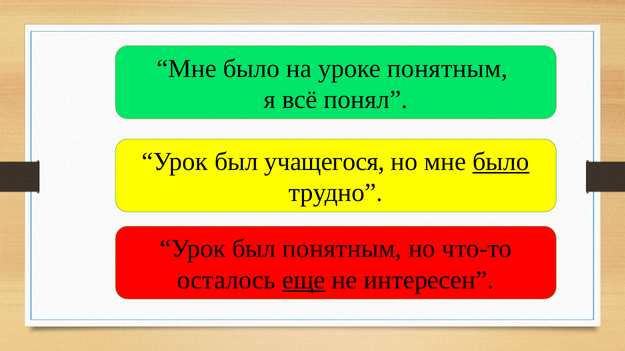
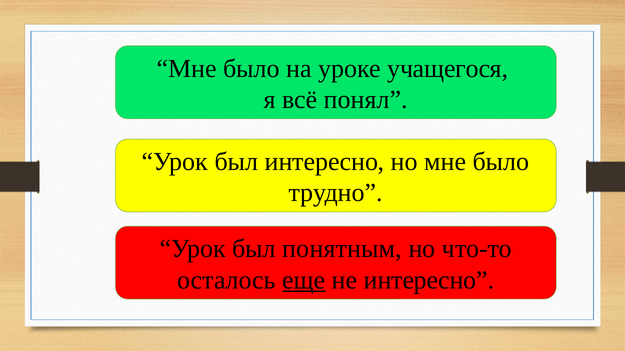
уроке понятным: понятным -> учащегося (448, 69)
был учащегося: учащегося -> интересно (325, 162)
было underline: present -> none (501, 162)
не интересен: интересен -> интересно (429, 280)
